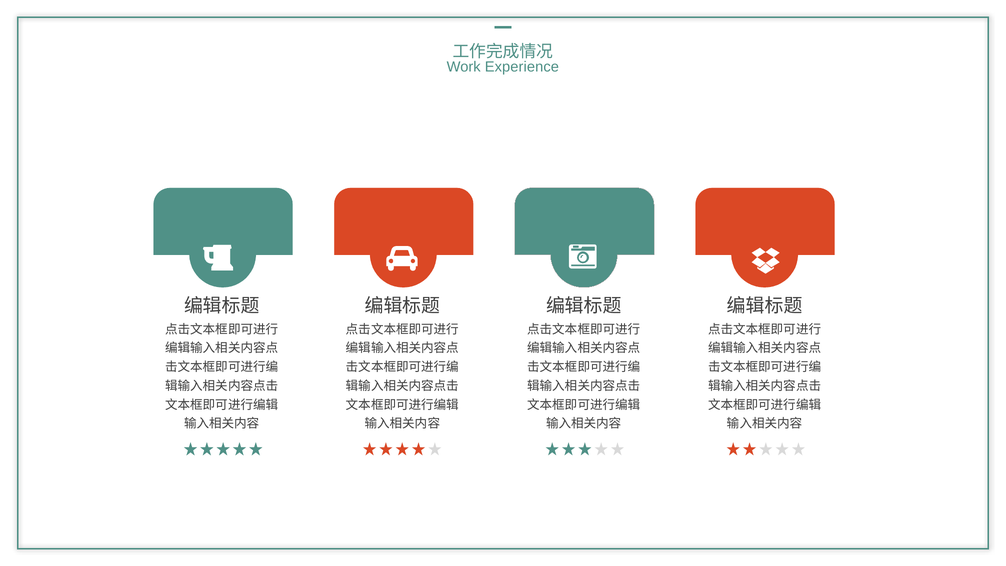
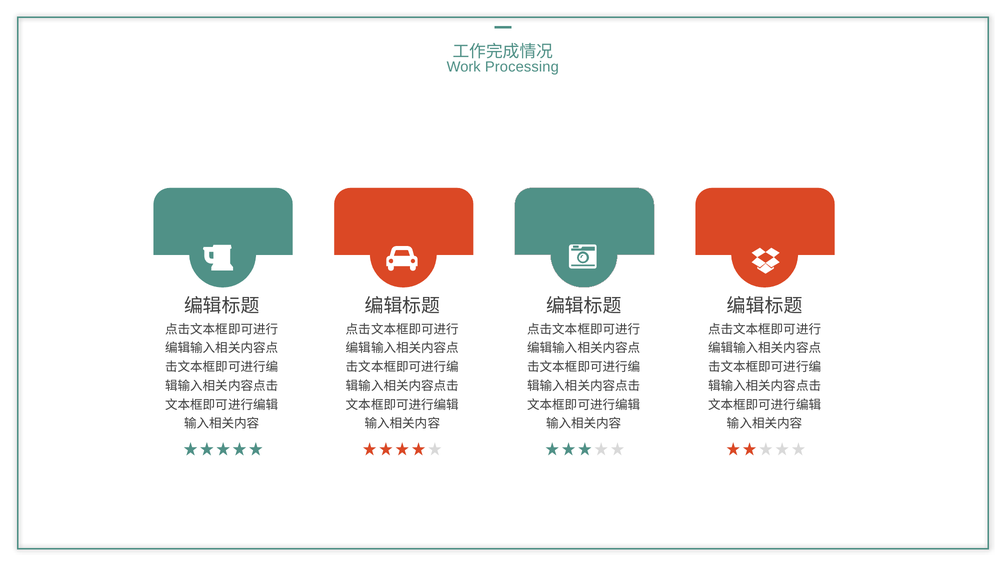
Experience: Experience -> Processing (522, 67)
